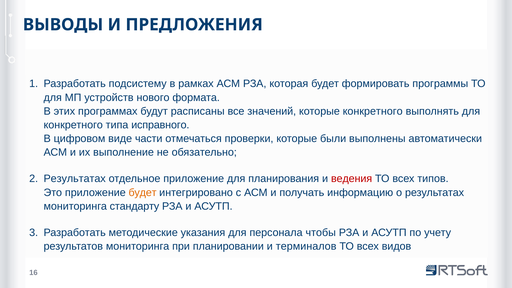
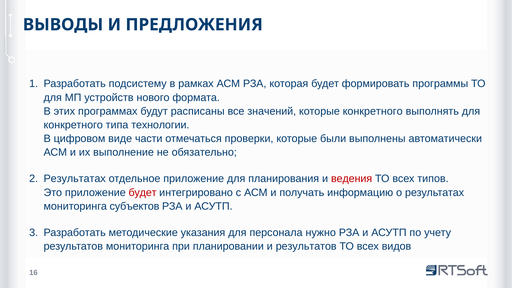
исправного: исправного -> технологии (160, 125)
будет colour: orange -> red (143, 192)
стандарту: стандарту -> субъектов (134, 206)
чтобы: чтобы -> нужно (321, 233)
и терминалов: терминалов -> результатов (306, 246)
